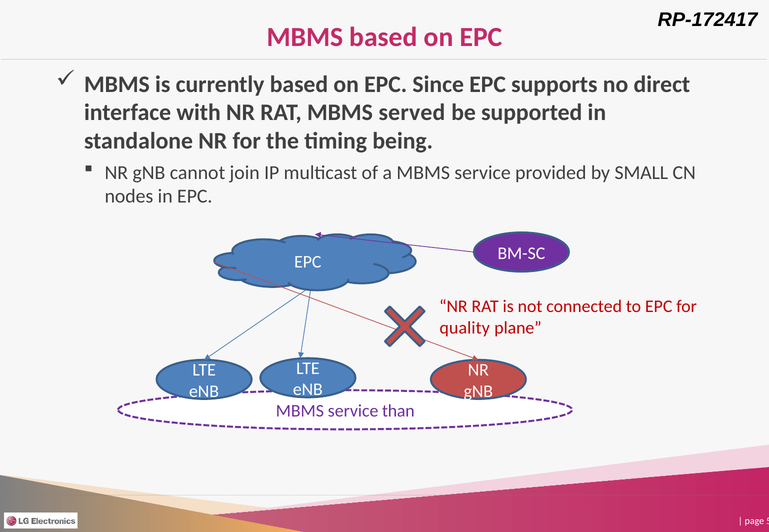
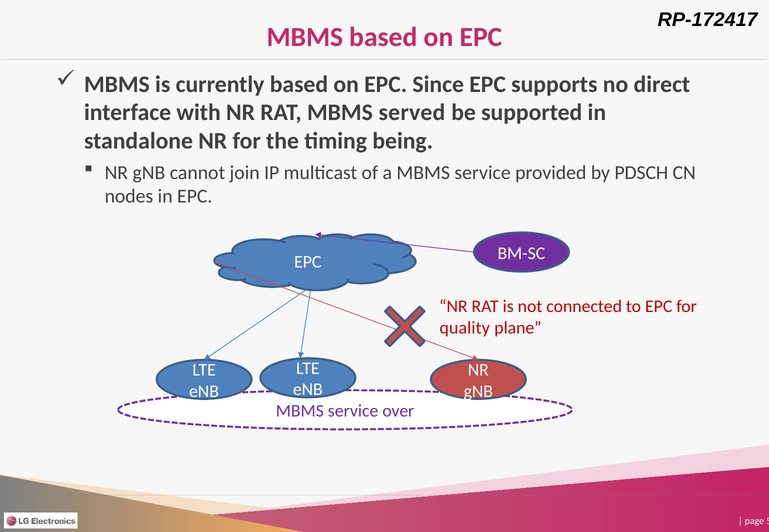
SMALL: SMALL -> PDSCH (641, 173)
than: than -> over (398, 411)
